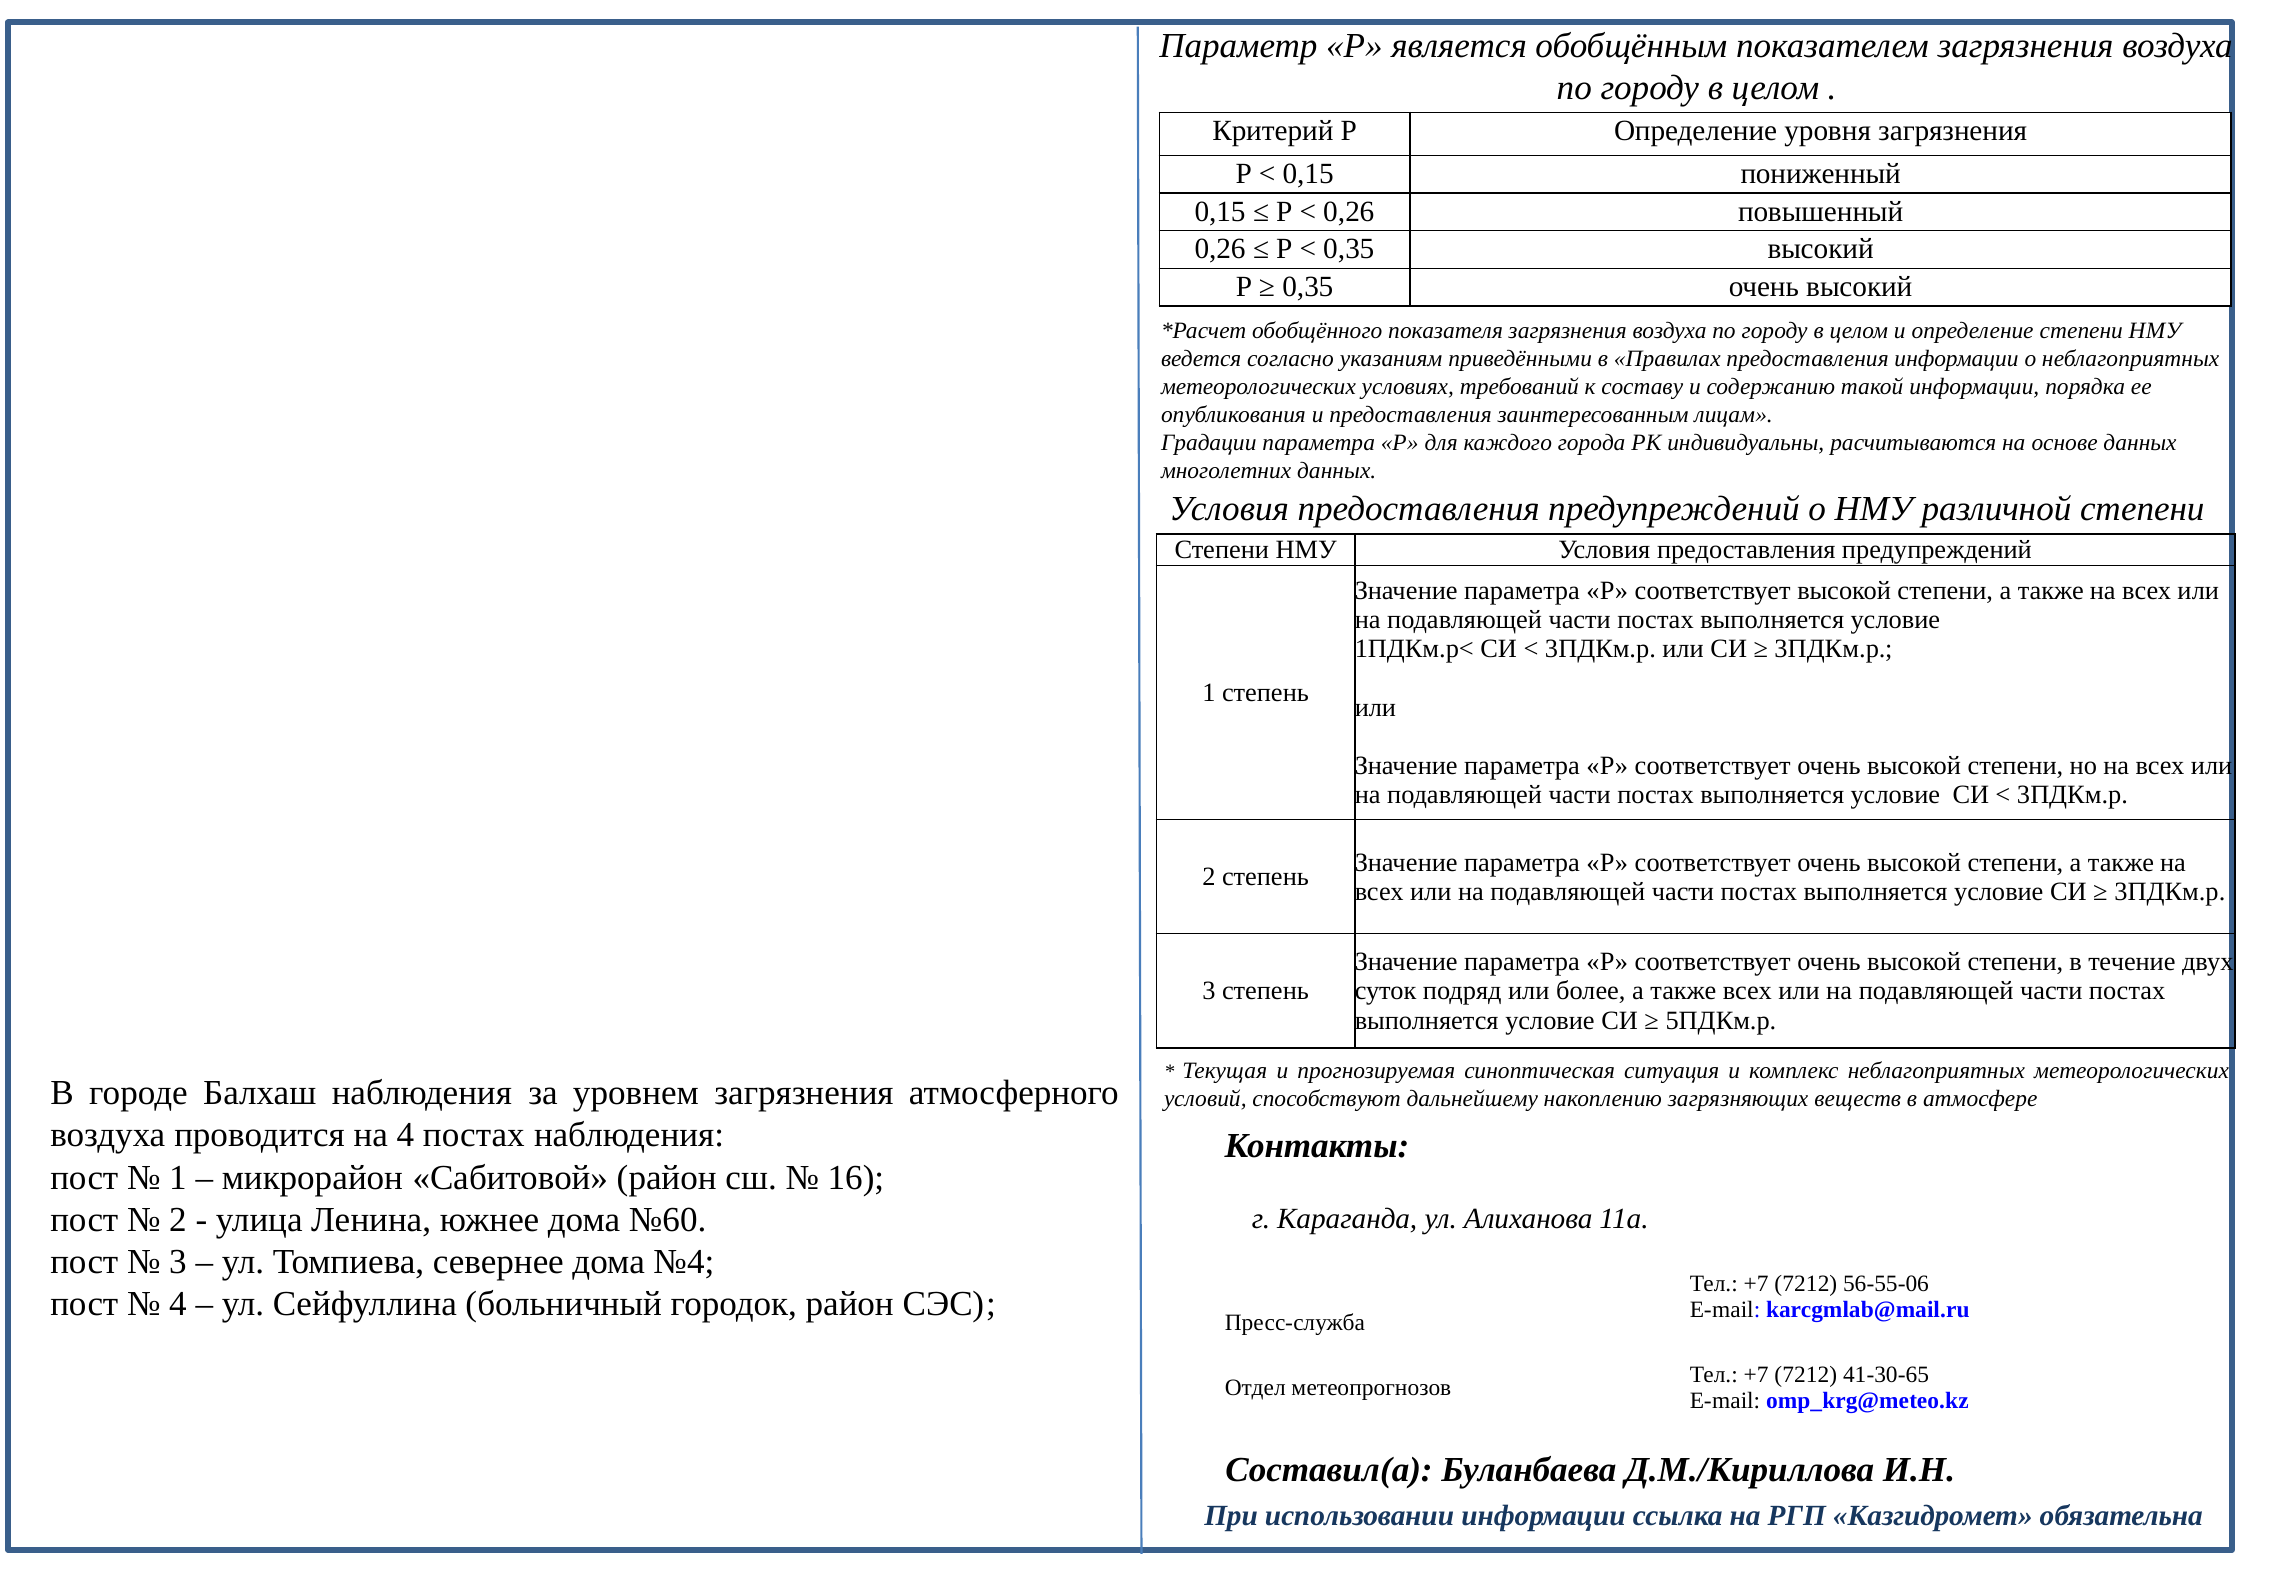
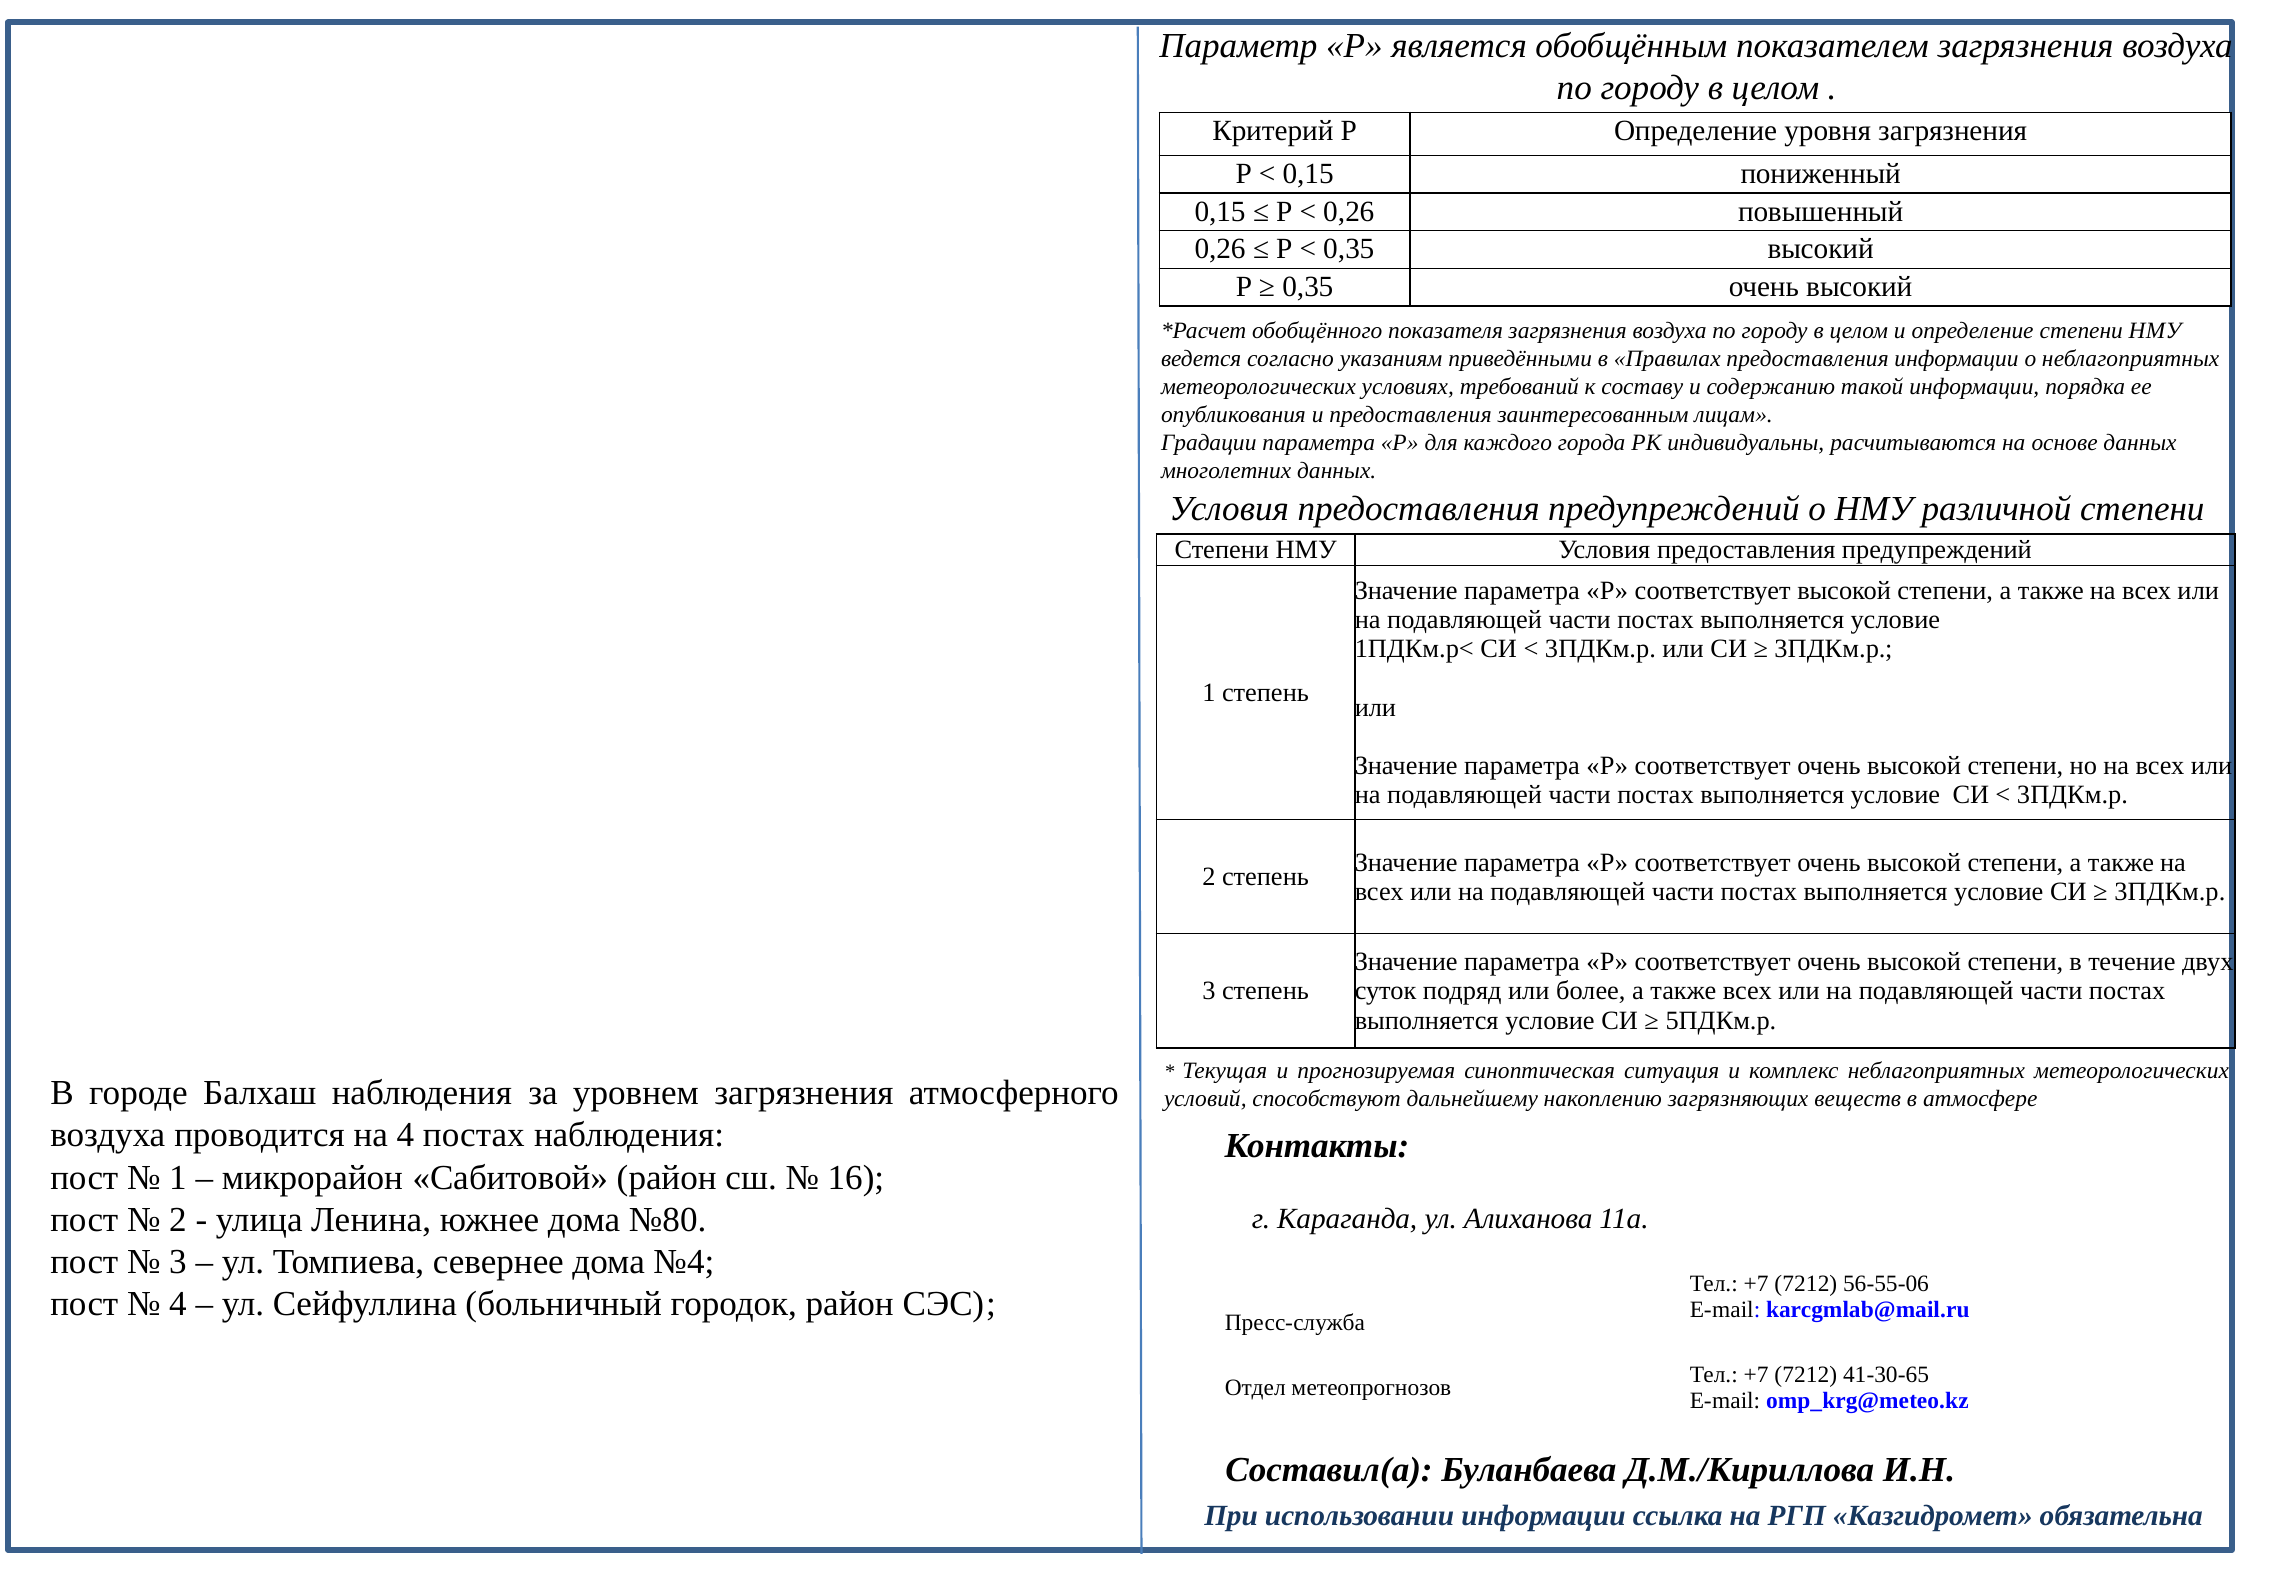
№60: №60 -> №80 (668, 1219)
